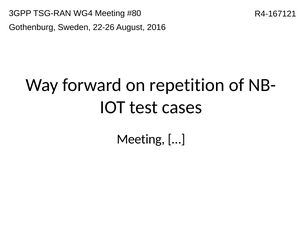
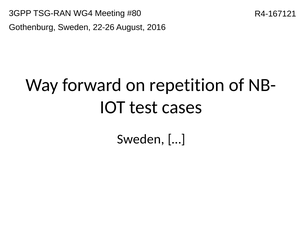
Meeting: Meeting -> Sweden (141, 139)
